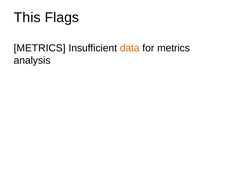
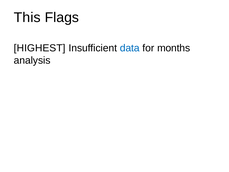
METRICS: METRICS -> HIGHEST (40, 48)
data colour: orange -> blue (130, 48)
for metrics: metrics -> months (174, 48)
